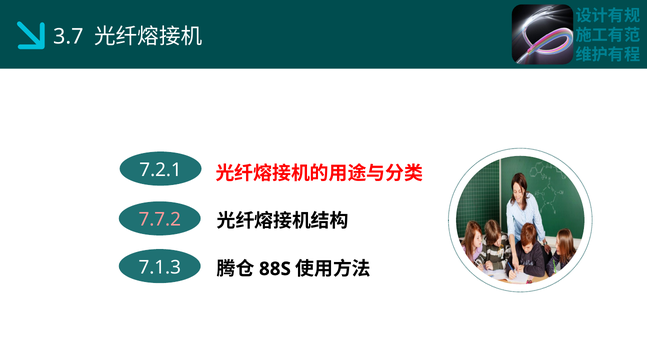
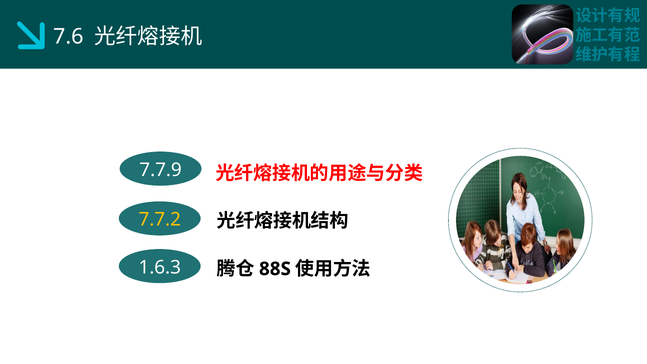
3.7: 3.7 -> 7.6 (68, 37)
7.2.1: 7.2.1 -> 7.7.9 (161, 170)
7.7.2 colour: pink -> yellow (160, 220)
7.1.3: 7.1.3 -> 1.6.3 (160, 267)
